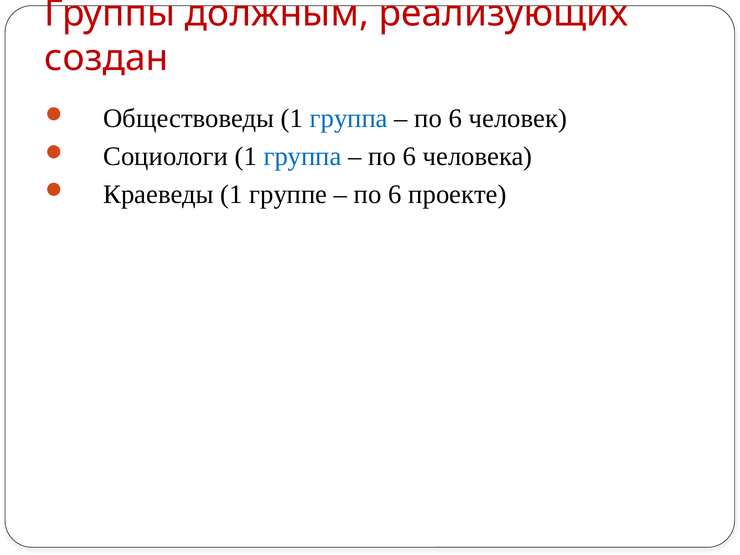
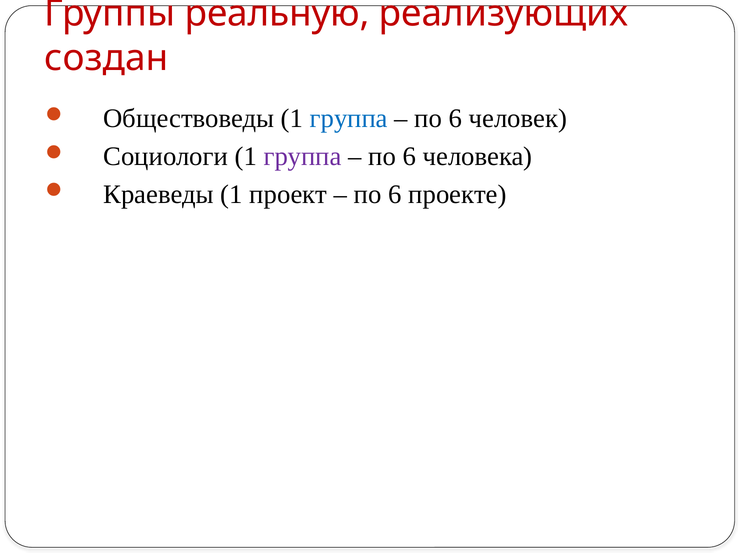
должным: должным -> реальную (277, 14)
группа colour: blue -> purple (303, 156)
группе: группе -> проект (288, 194)
